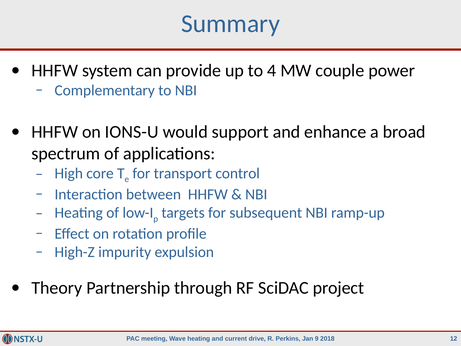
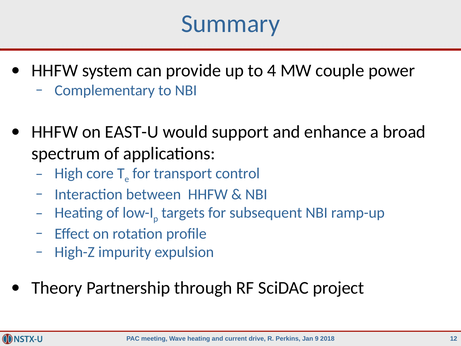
IONS-U: IONS-U -> EAST-U (132, 132)
